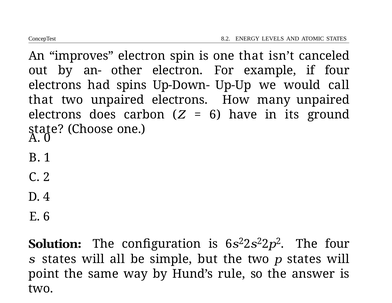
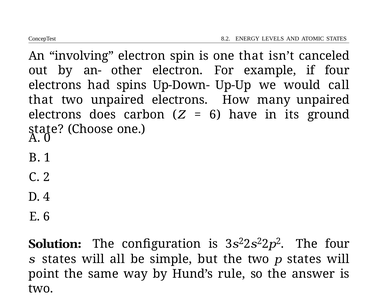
improves: improves -> involving (82, 56)
is 6: 6 -> 3 (229, 244)
